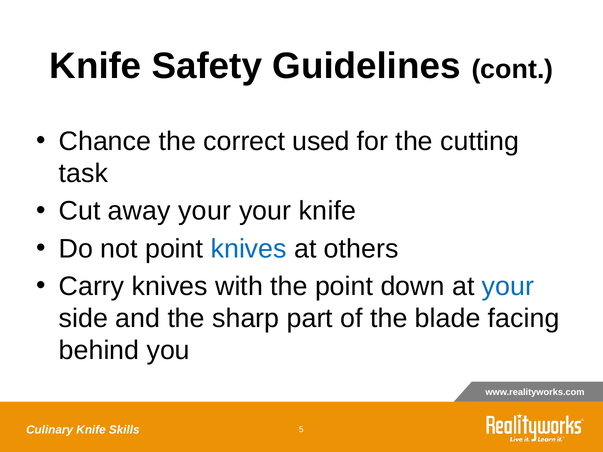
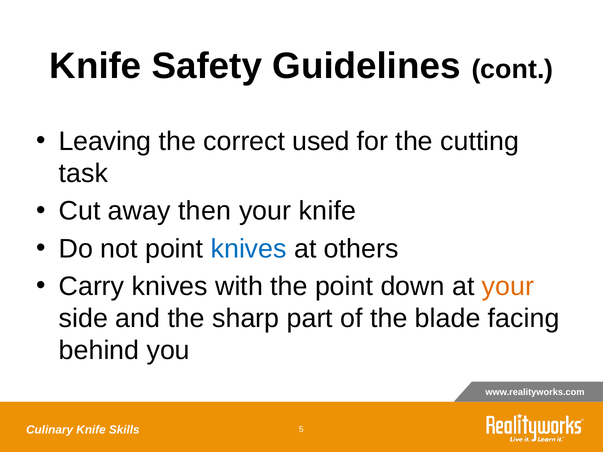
Chance: Chance -> Leaving (105, 142)
away your: your -> then (205, 211)
your colour: blue -> orange (508, 286)
